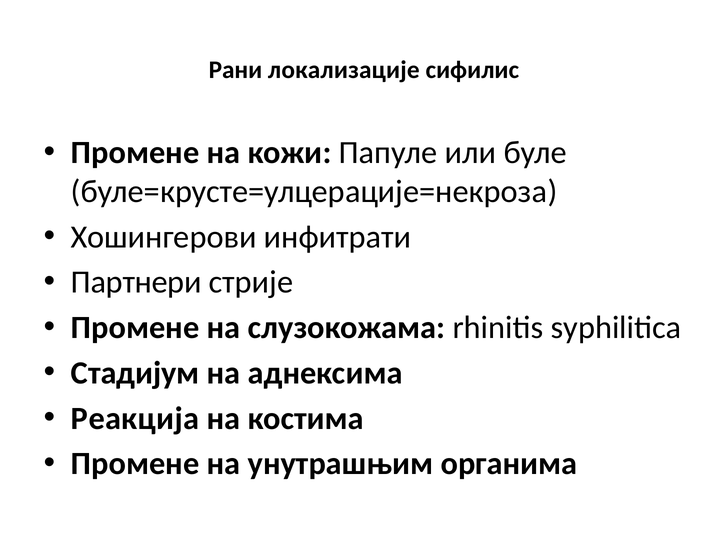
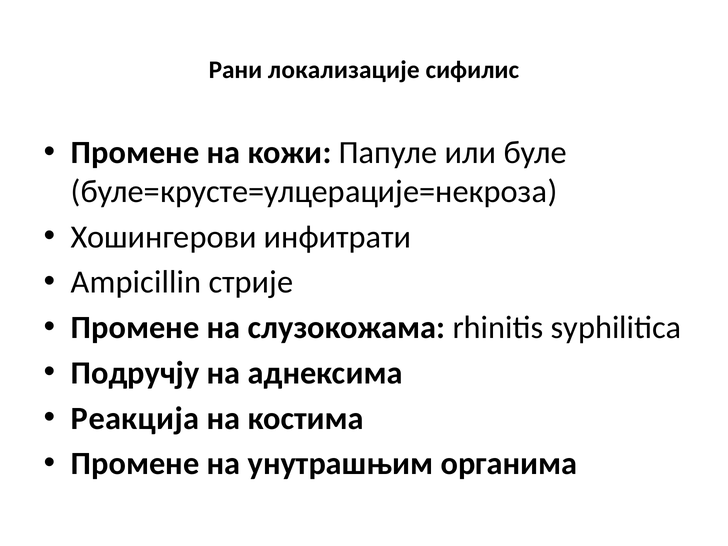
Партнери: Партнери -> Аmpicillin (136, 282)
Стадијум: Стадијум -> Подручју (135, 373)
